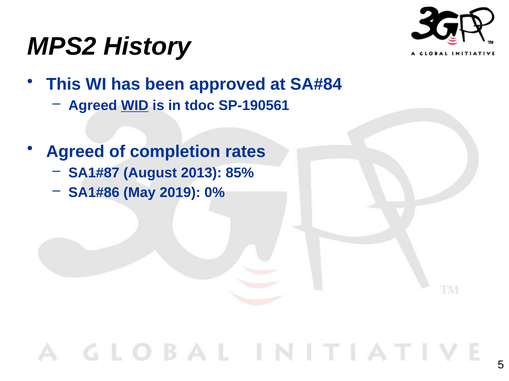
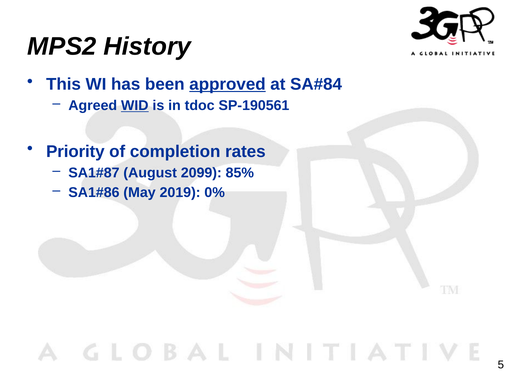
approved underline: none -> present (227, 84)
Agreed: Agreed -> Priority (75, 152)
2013: 2013 -> 2099 (201, 173)
